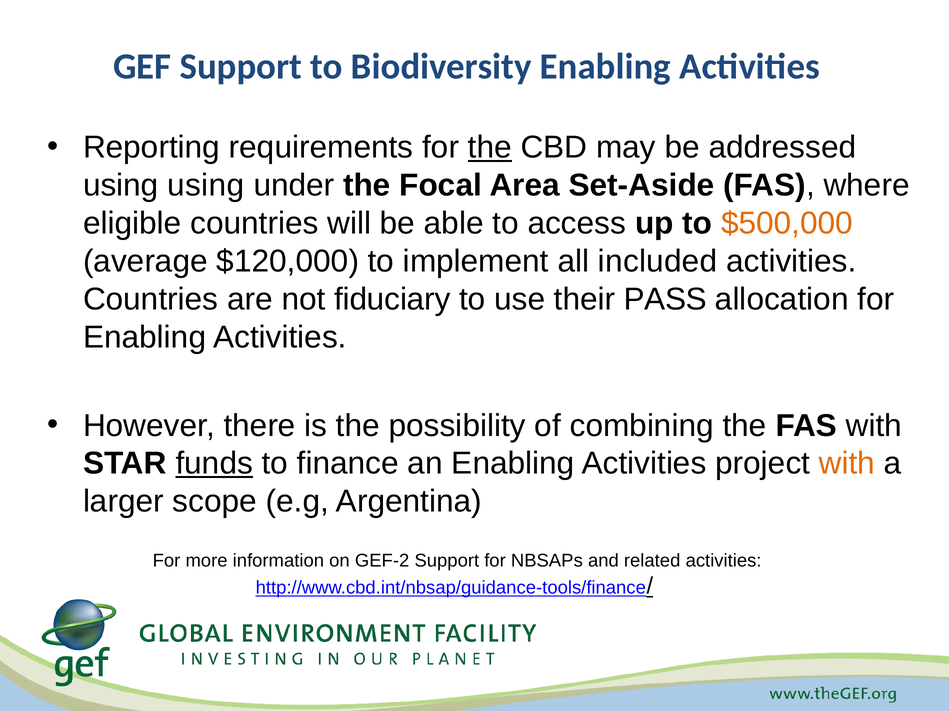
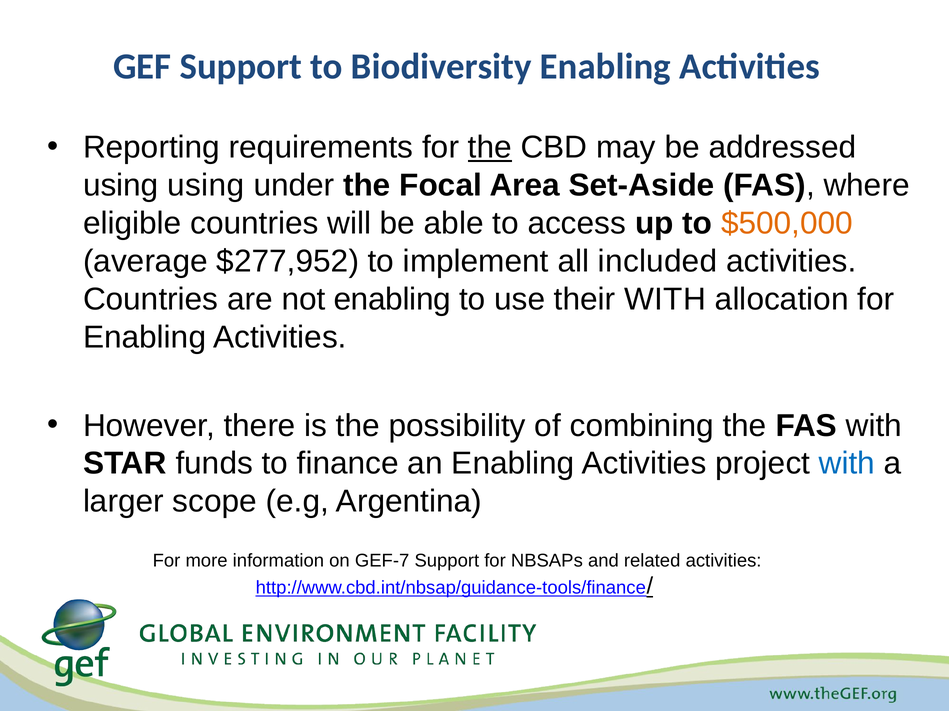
$120,000: $120,000 -> $277,952 (288, 262)
not fiduciary: fiduciary -> enabling (392, 300)
their PASS: PASS -> WITH (665, 300)
funds underline: present -> none (214, 464)
with colour: orange -> blue (847, 464)
GEF-2: GEF-2 -> GEF-7 (382, 561)
